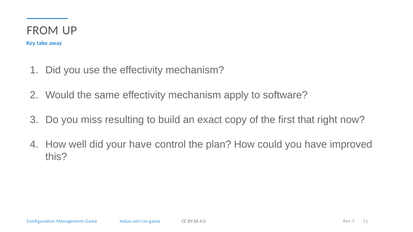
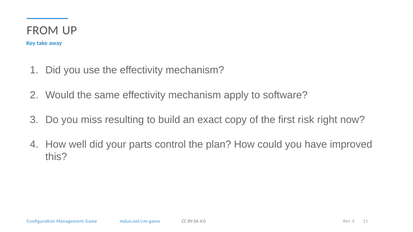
that: that -> risk (306, 120)
your have: have -> parts (141, 145)
